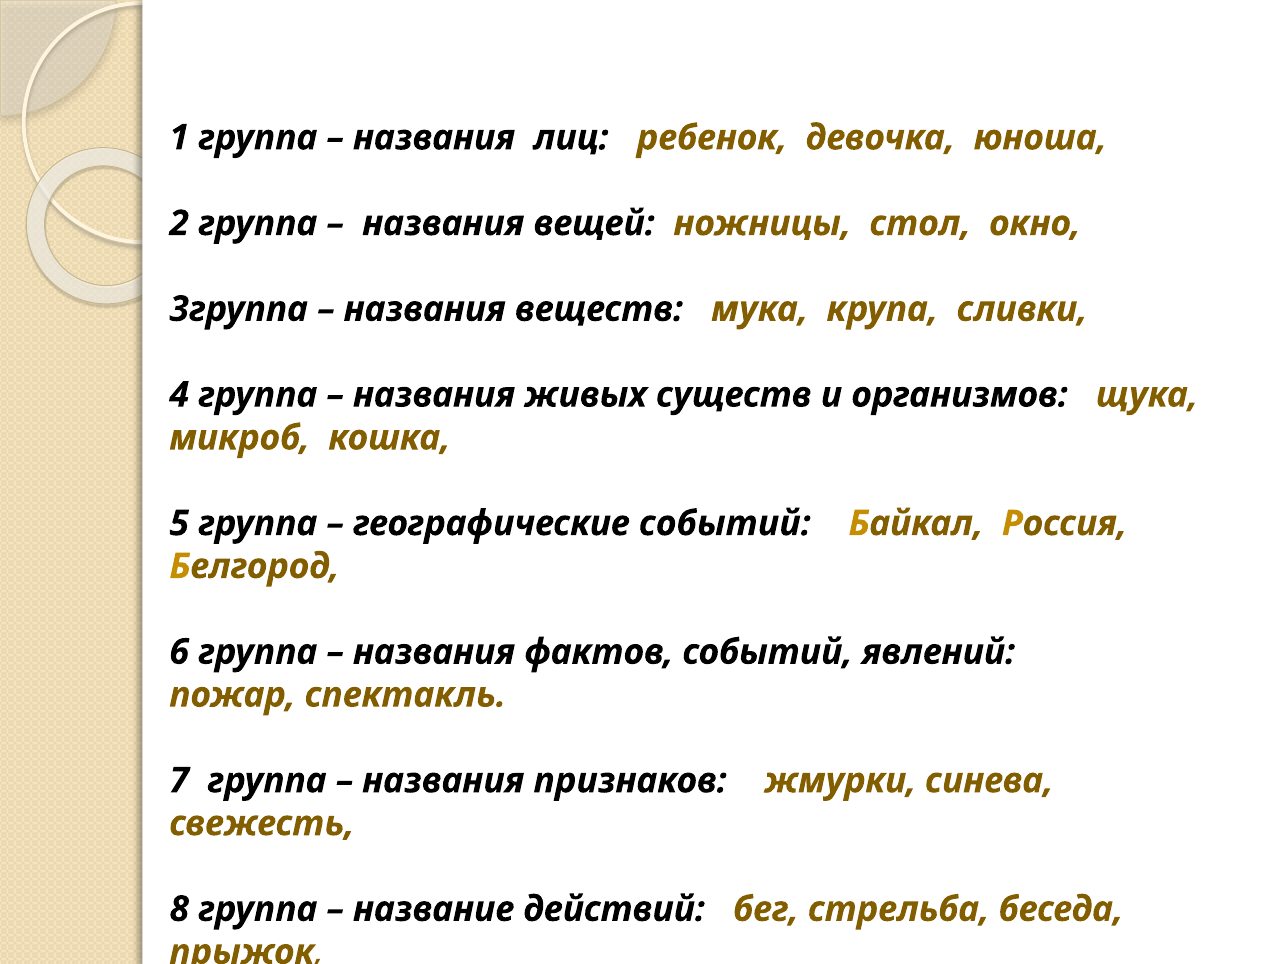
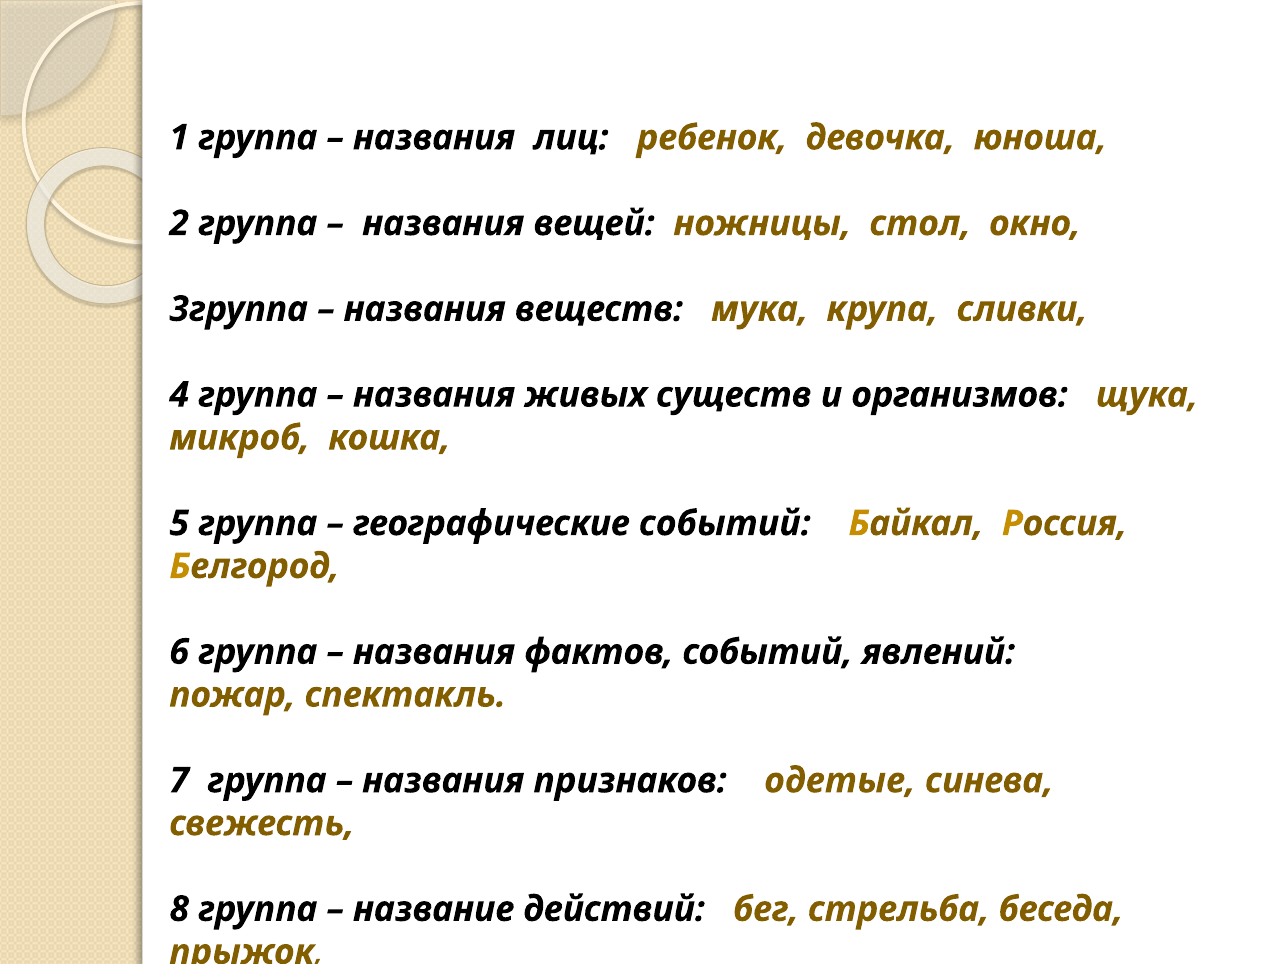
жмурки: жмурки -> одетые (840, 780)
